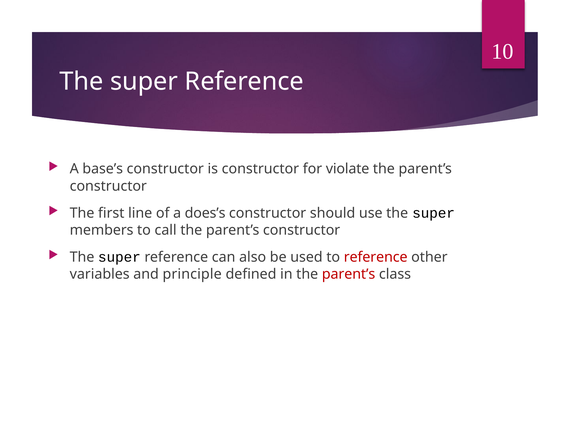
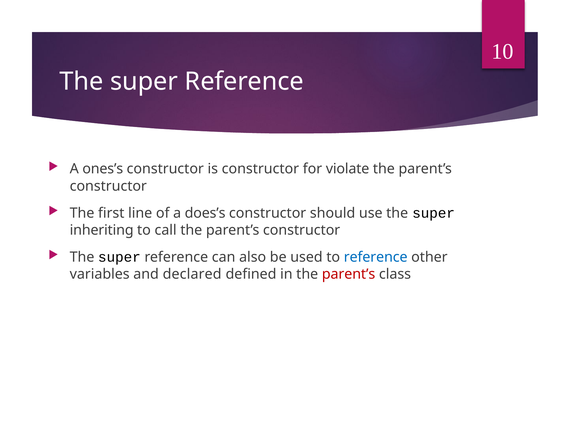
base’s: base’s -> ones’s (103, 169)
members: members -> inheriting (102, 230)
reference colour: red -> blue (376, 257)
principle: principle -> declared (192, 274)
